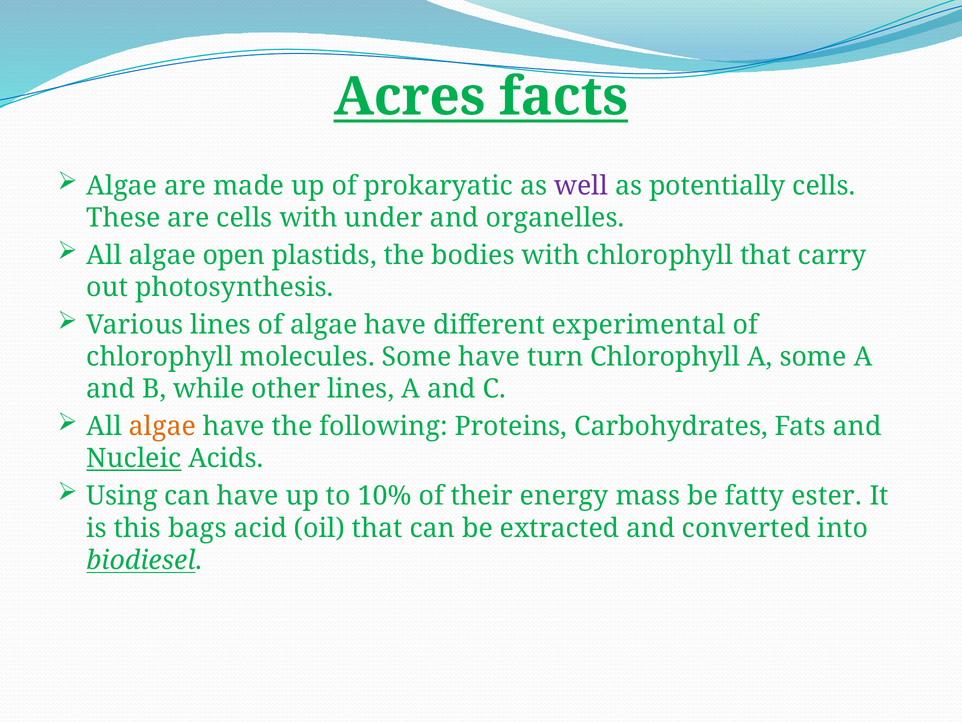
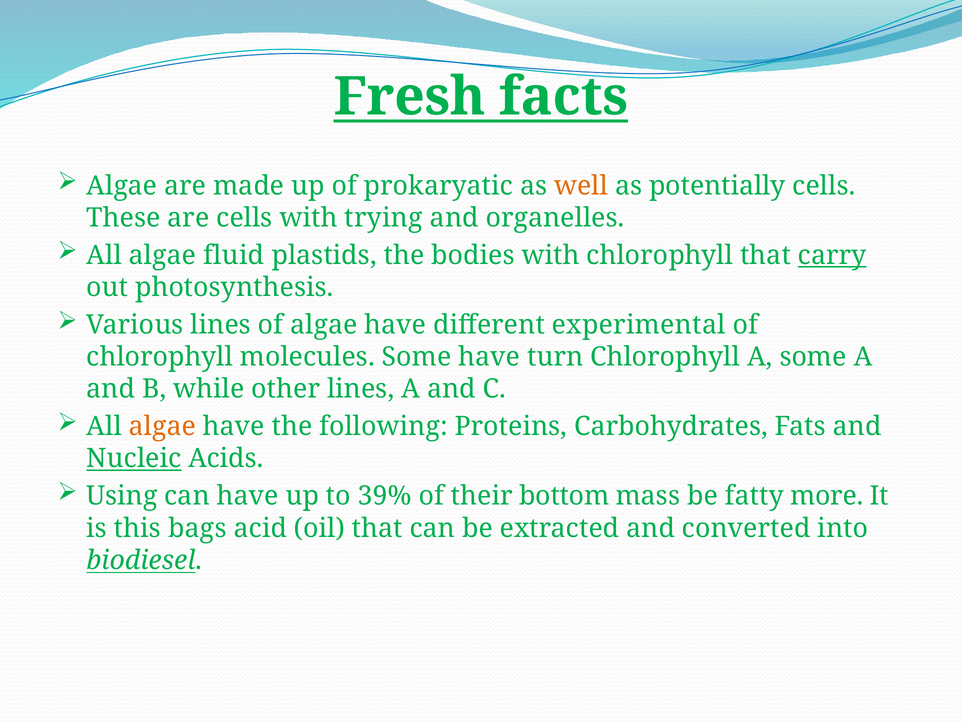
Acres: Acres -> Fresh (410, 97)
well colour: purple -> orange (581, 186)
under: under -> trying (384, 218)
open: open -> fluid (234, 255)
carry underline: none -> present (832, 255)
10%: 10% -> 39% (385, 496)
energy: energy -> bottom (564, 496)
ester: ester -> more (827, 496)
